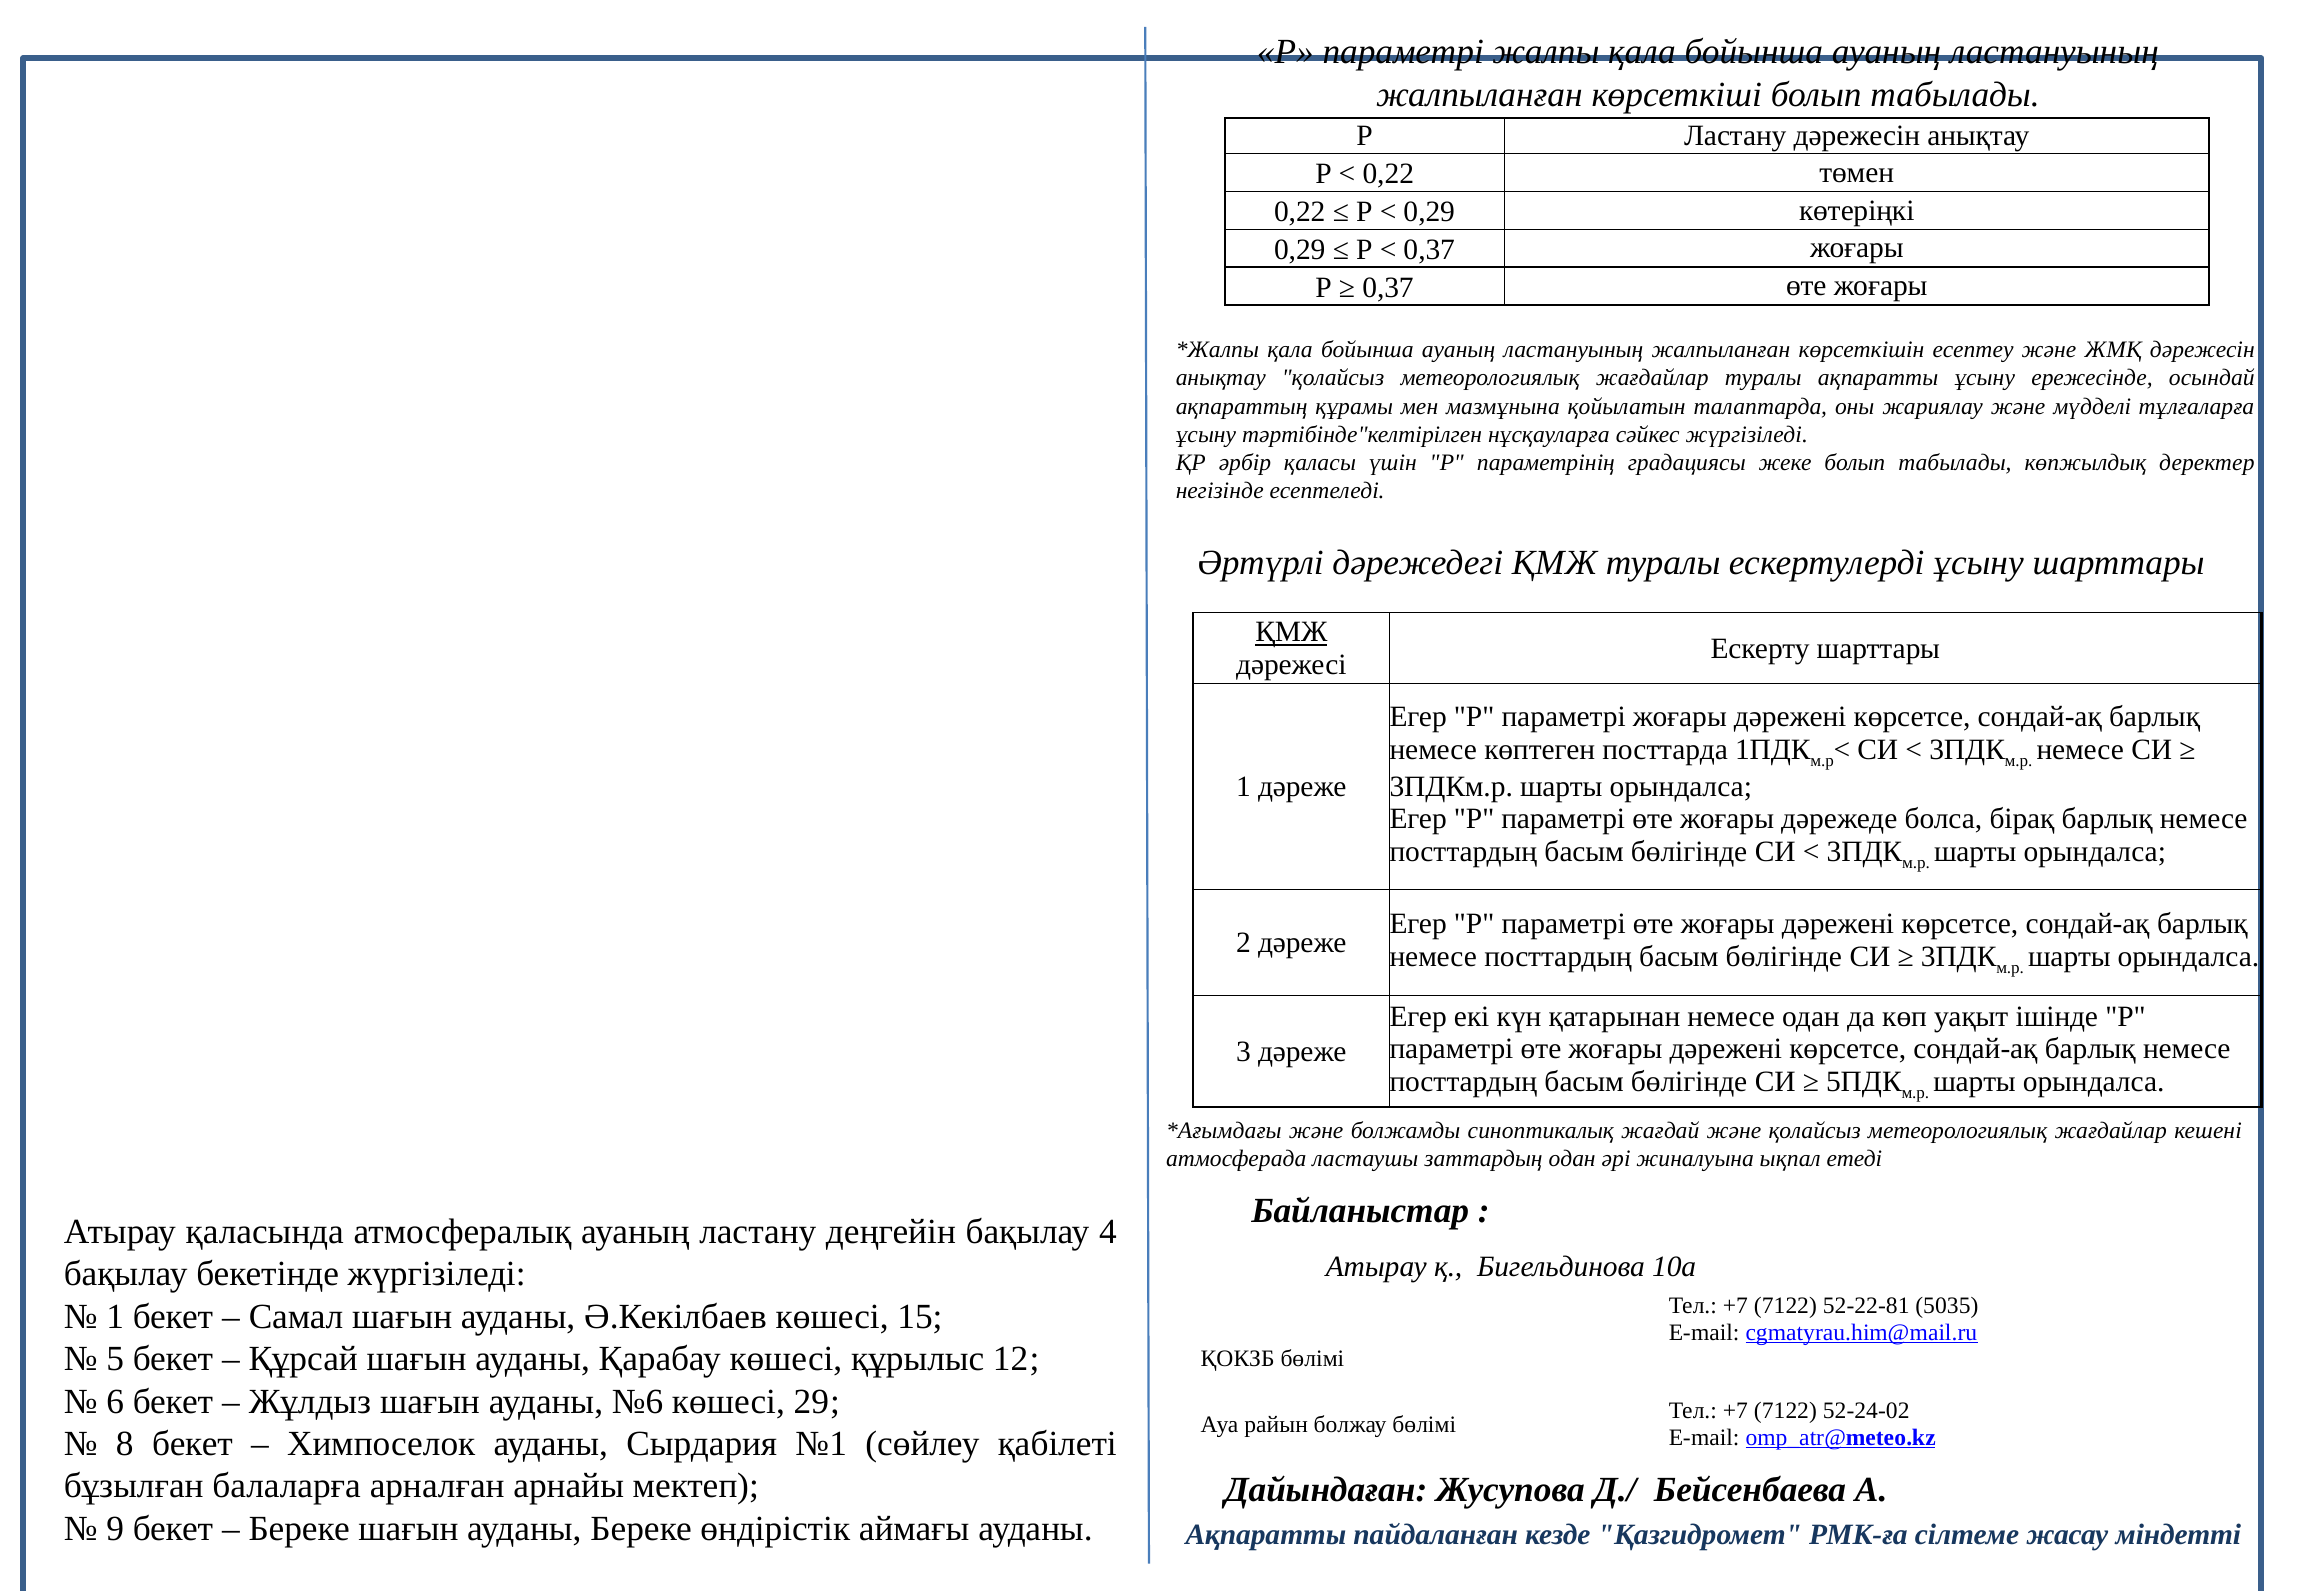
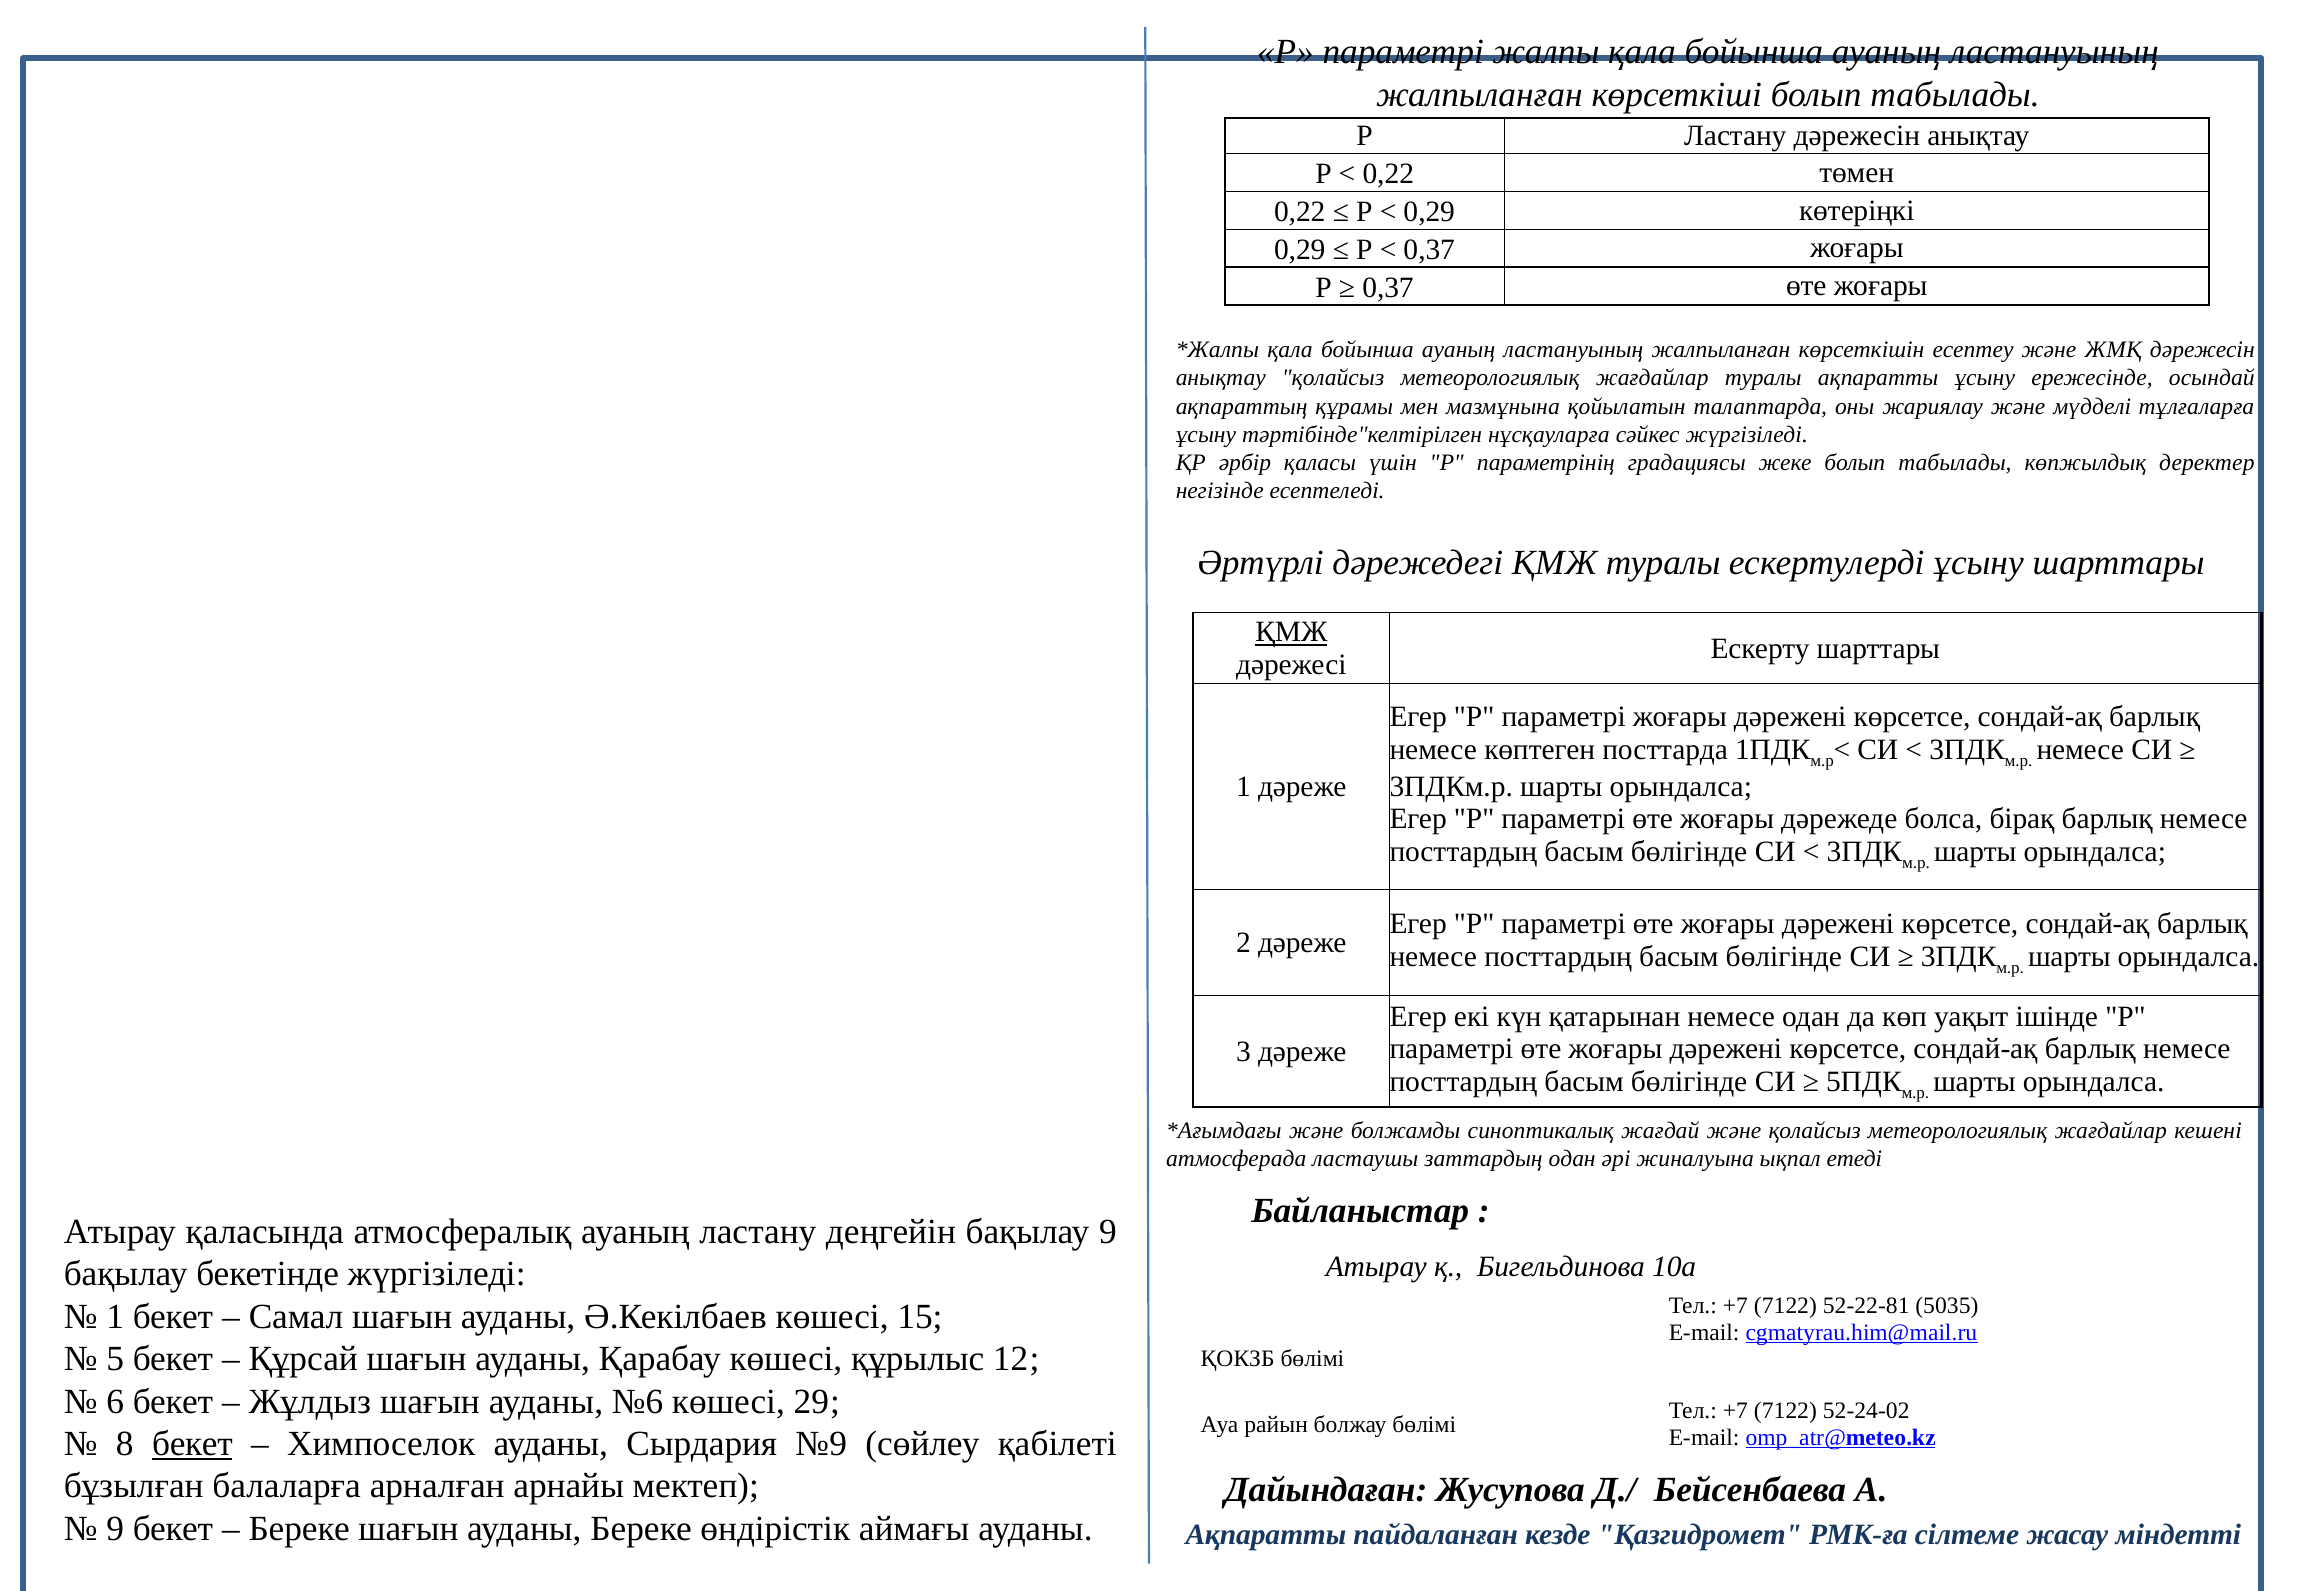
бақылау 4: 4 -> 9 (1108, 1232)
бекет underline: none -> present (192, 1444)
№1: №1 -> №9 (821, 1444)
